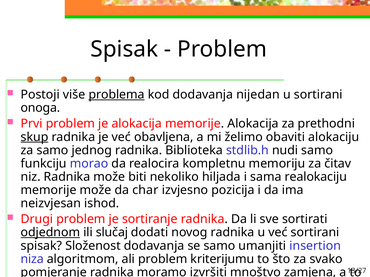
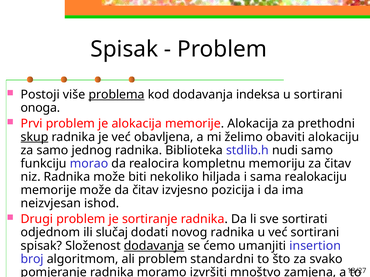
nijedan: nijedan -> indeksa (258, 95)
da char: char -> čitav (145, 190)
odjednom underline: present -> none (50, 233)
dodavanja underline: none -> present (154, 246)
se samo: samo -> ćemo (219, 246)
niza: niza -> broj (32, 259)
kriterijumu: kriterijumu -> standardni (222, 259)
